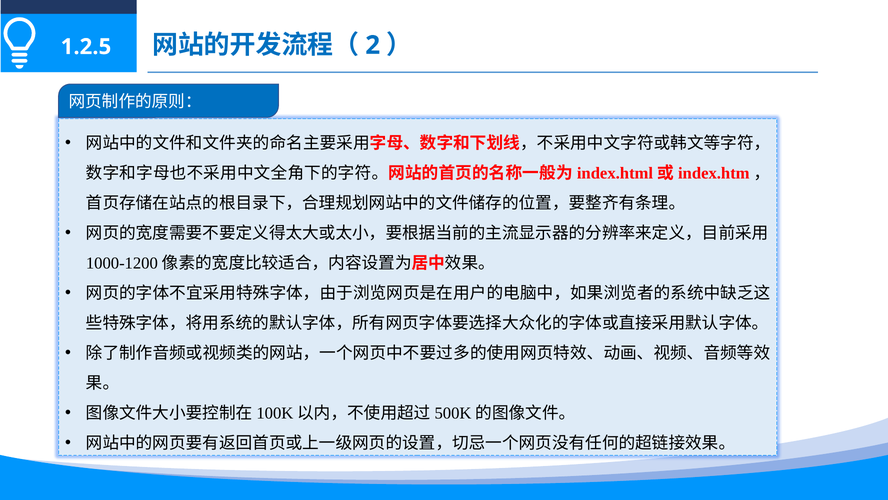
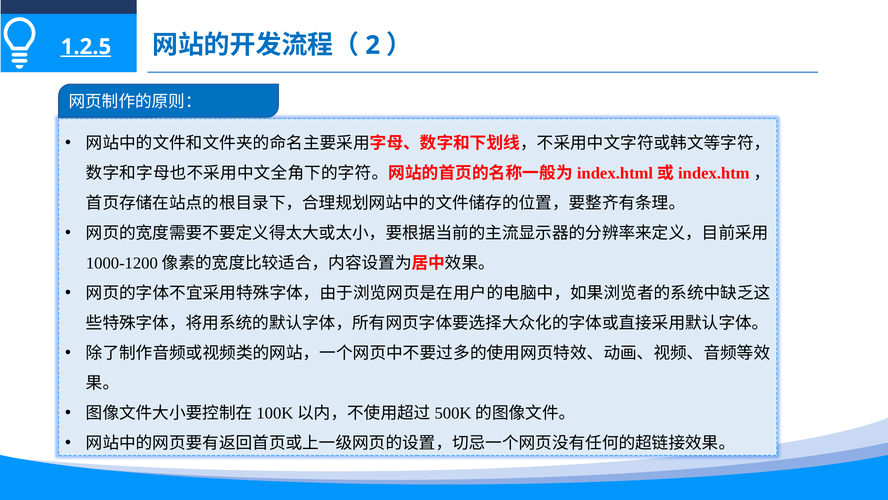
1.2.5 underline: none -> present (86, 47)
